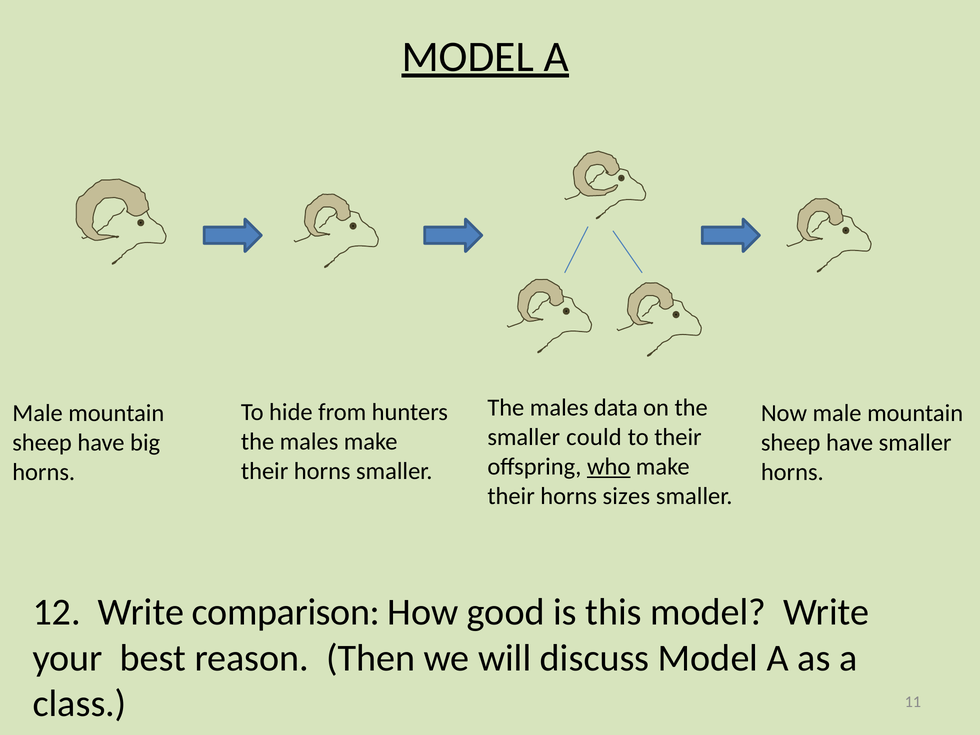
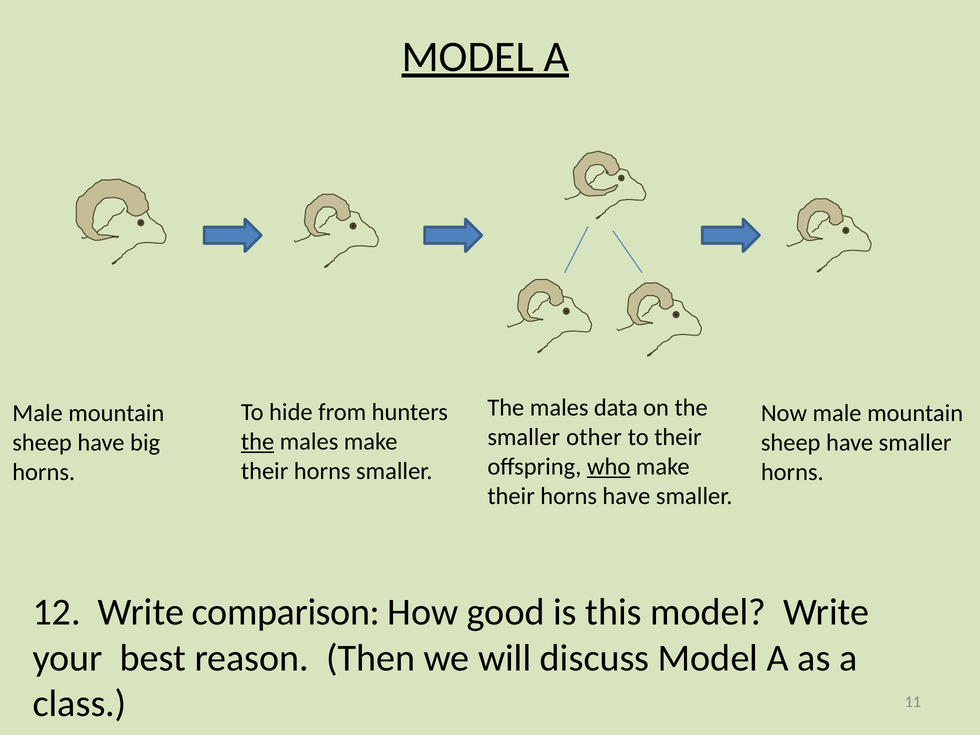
could: could -> other (594, 437)
the underline: none -> present (258, 442)
horns sizes: sizes -> have (626, 496)
